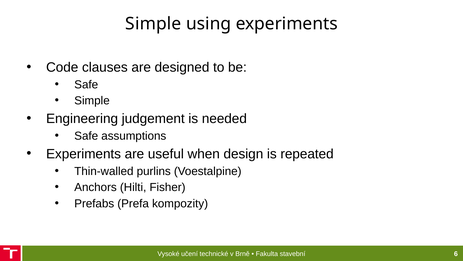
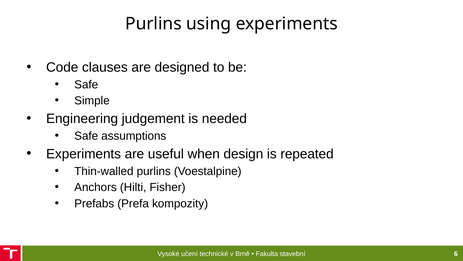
Simple: Simple -> Purlins (153, 24)
